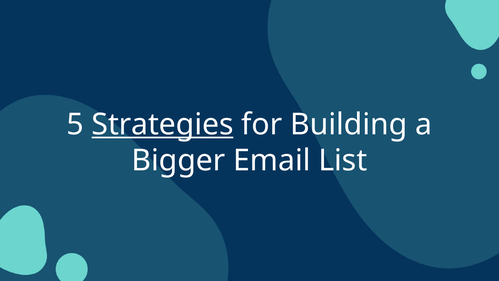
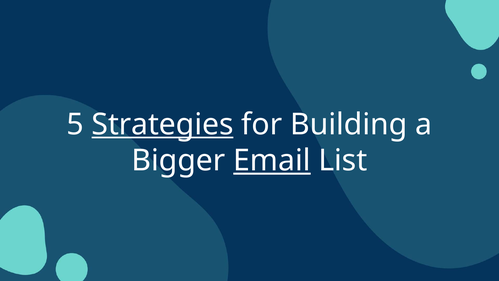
Email underline: none -> present (272, 161)
